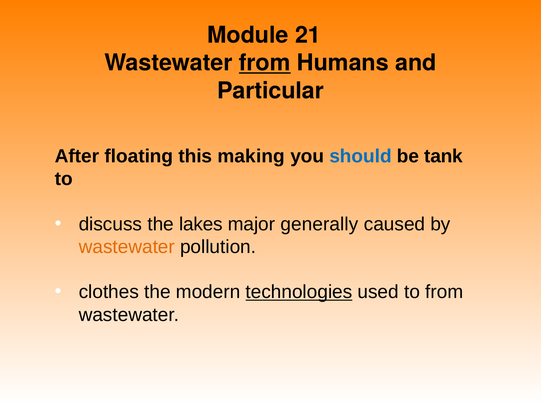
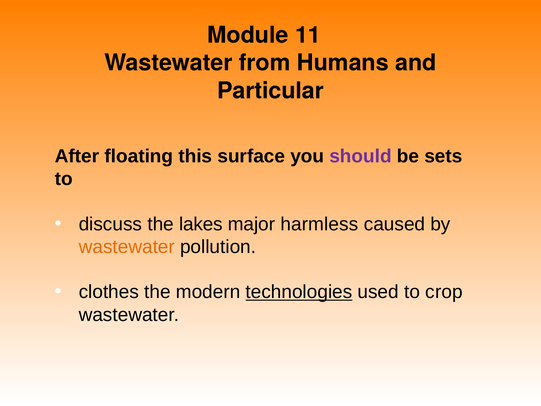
21: 21 -> 11 (308, 35)
from underline: present -> none (265, 63)
making: making -> surface (251, 156)
should colour: blue -> purple (361, 156)
tank: tank -> sets (443, 156)
generally: generally -> harmless (319, 224)
to from: from -> crop (444, 292)
